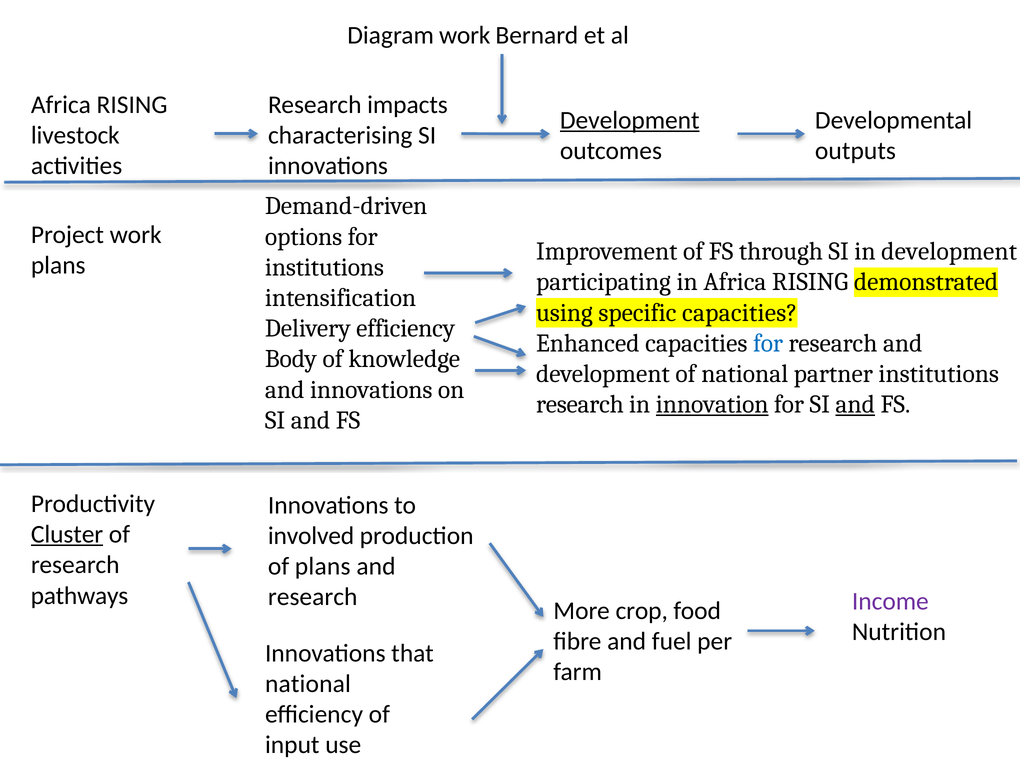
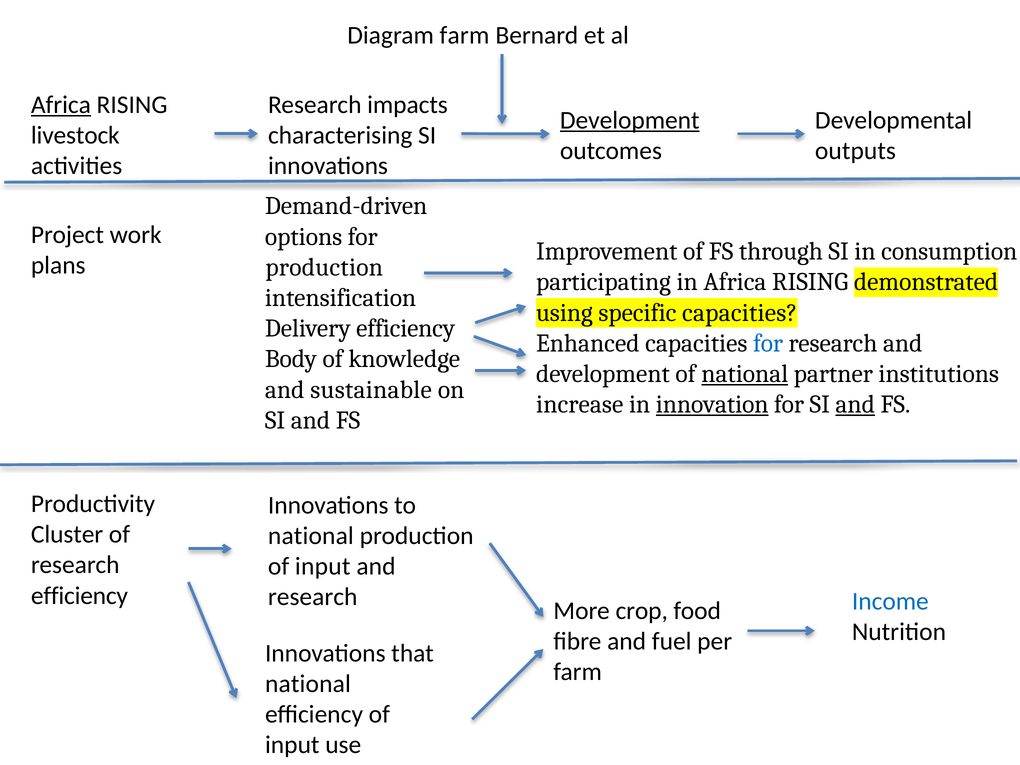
Diagram work: work -> farm (464, 35)
Africa underline: none -> present (61, 105)
in development: development -> consumption (949, 251)
institutions: institutions -> production (324, 267)
national underline: none -> present (745, 374)
and innovations: innovations -> sustainable (371, 390)
research: research -> increase (580, 404)
Cluster underline: present -> none (67, 534)
involved: involved -> national (311, 536)
plans: plans -> input (323, 566)
pathways: pathways -> efficiency (79, 596)
Income colour: purple -> blue (890, 601)
